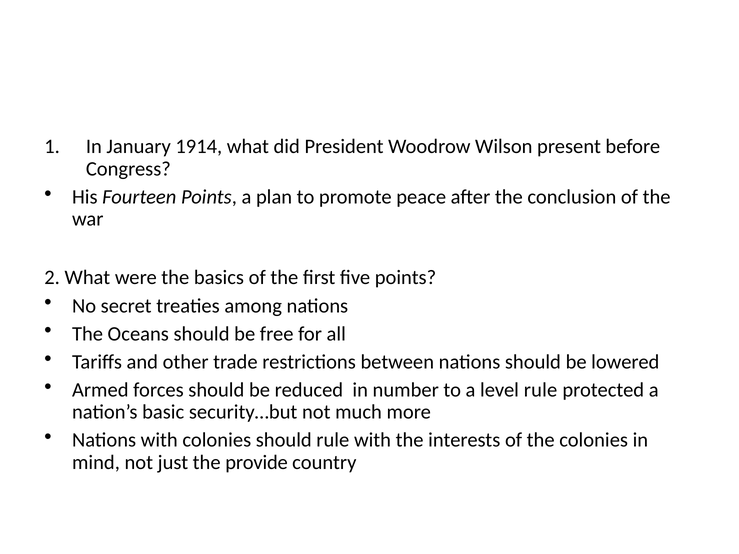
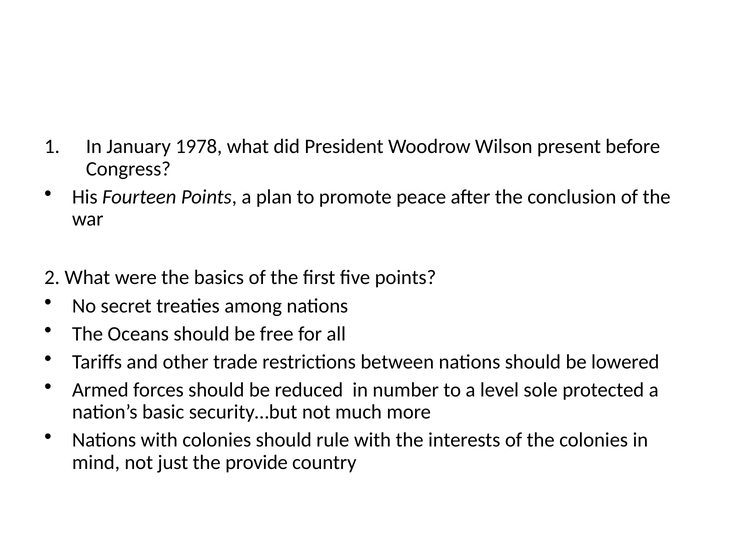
1914: 1914 -> 1978 (199, 147)
level rule: rule -> sole (541, 390)
